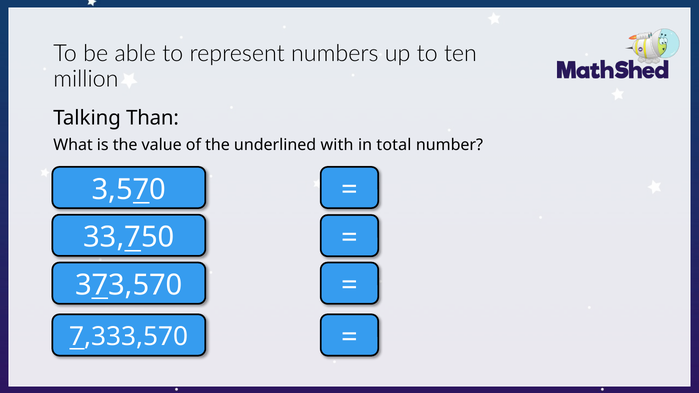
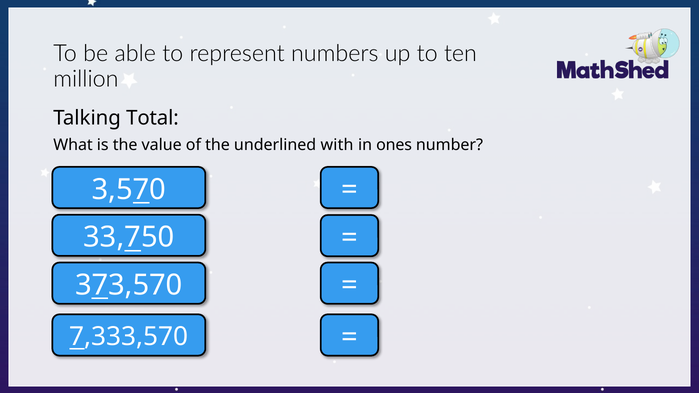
Than: Than -> Total (152, 118)
total: total -> ones (394, 145)
